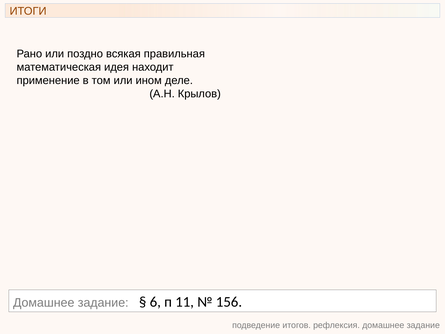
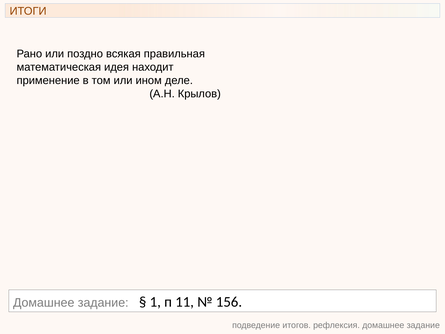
6: 6 -> 1 (155, 302)
